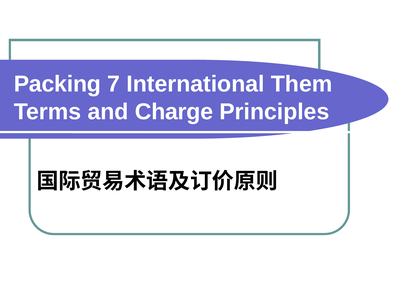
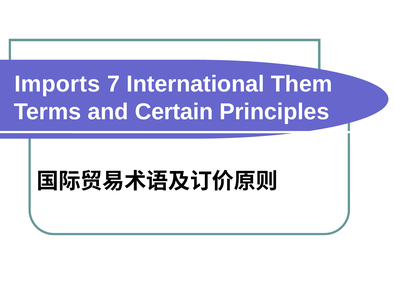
Packing: Packing -> Imports (57, 84)
Charge: Charge -> Certain (174, 112)
